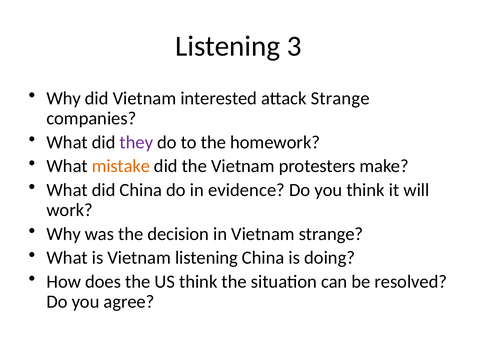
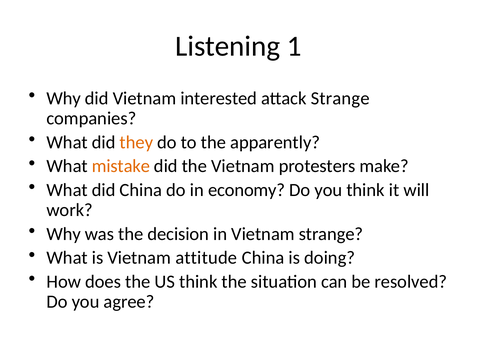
3: 3 -> 1 (294, 46)
they colour: purple -> orange (136, 142)
homework: homework -> apparently (275, 142)
evidence: evidence -> economy (247, 190)
Vietnam listening: listening -> attitude (206, 258)
